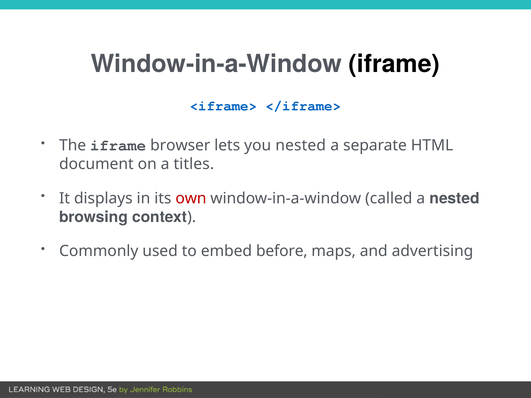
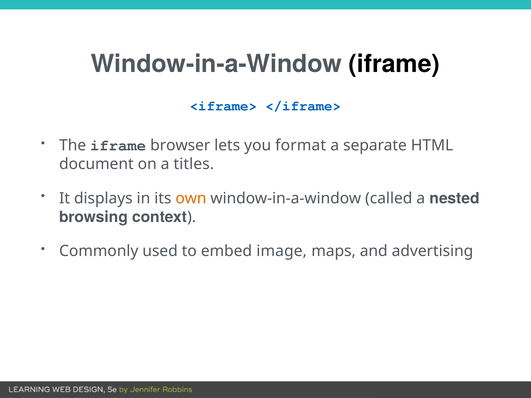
you nested: nested -> format (301, 145)
own colour: red -> orange (191, 198)
before: before -> image (282, 251)
